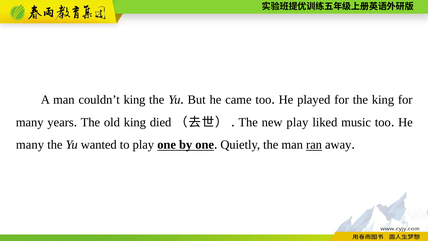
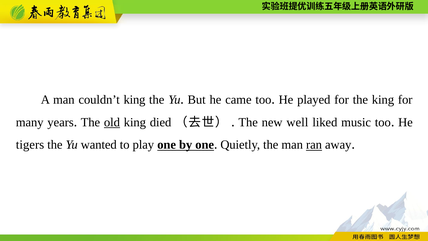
old underline: none -> present (112, 122)
new play: play -> well (297, 122)
many: many -> tigers (30, 145)
